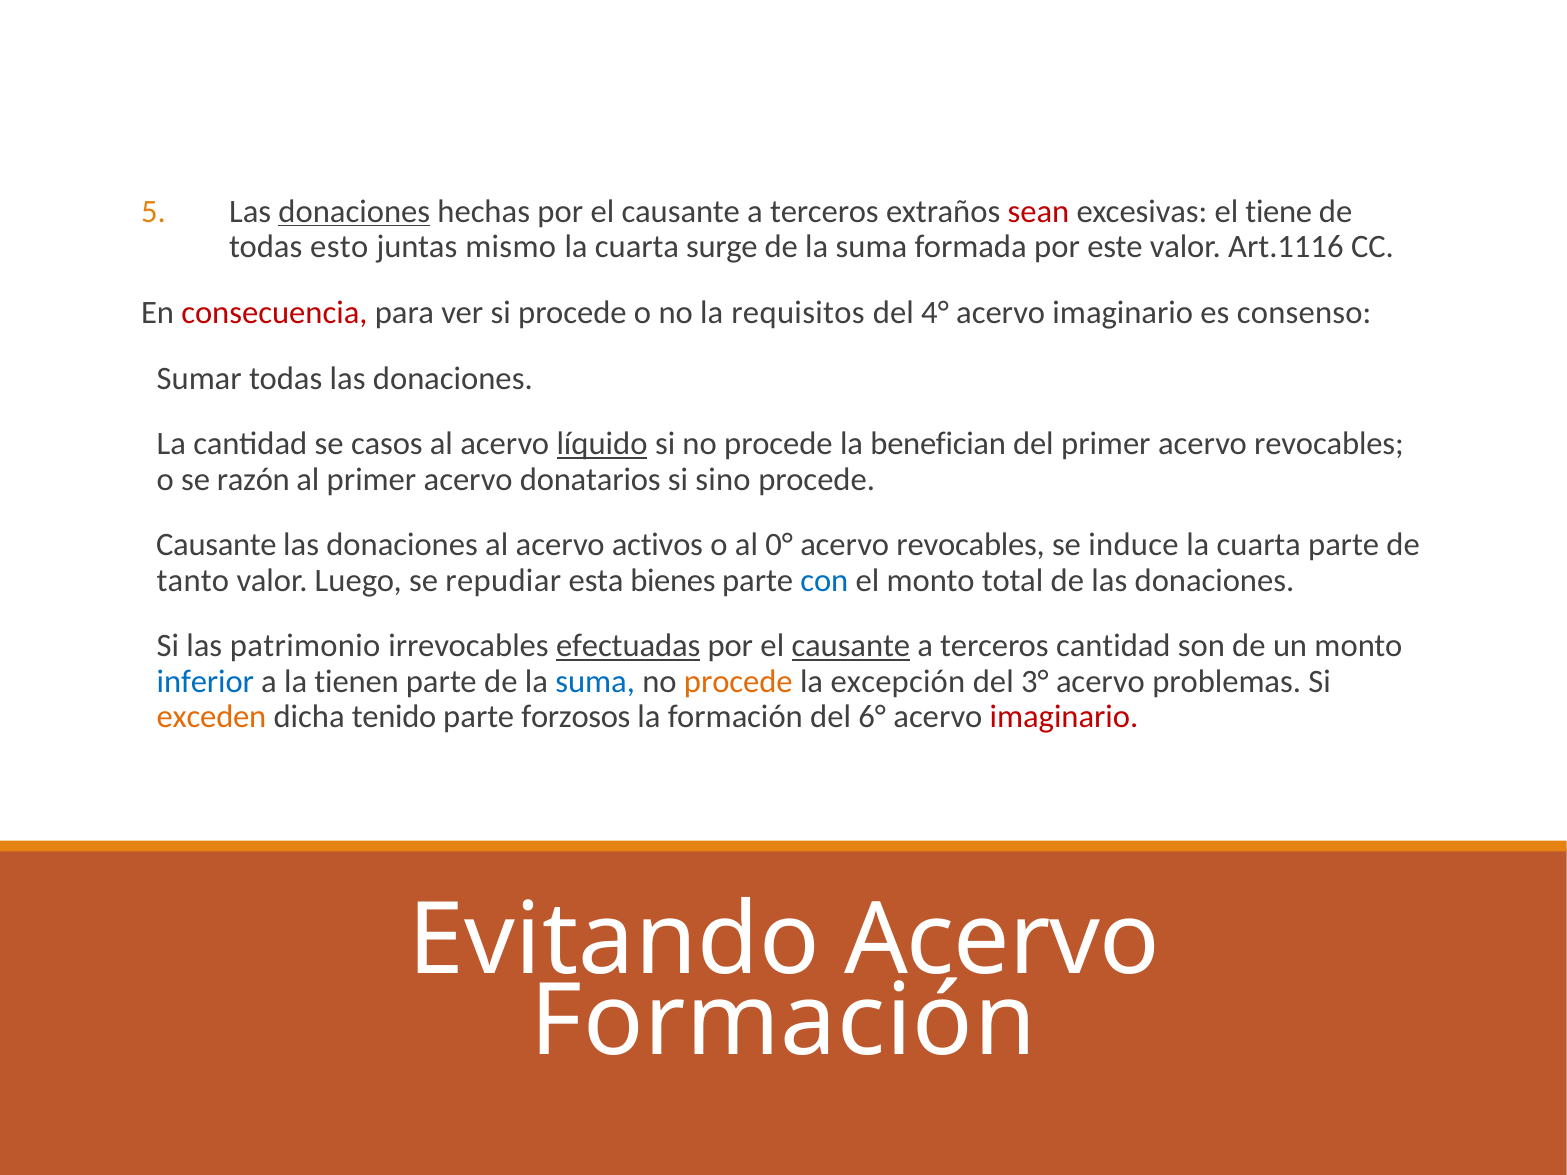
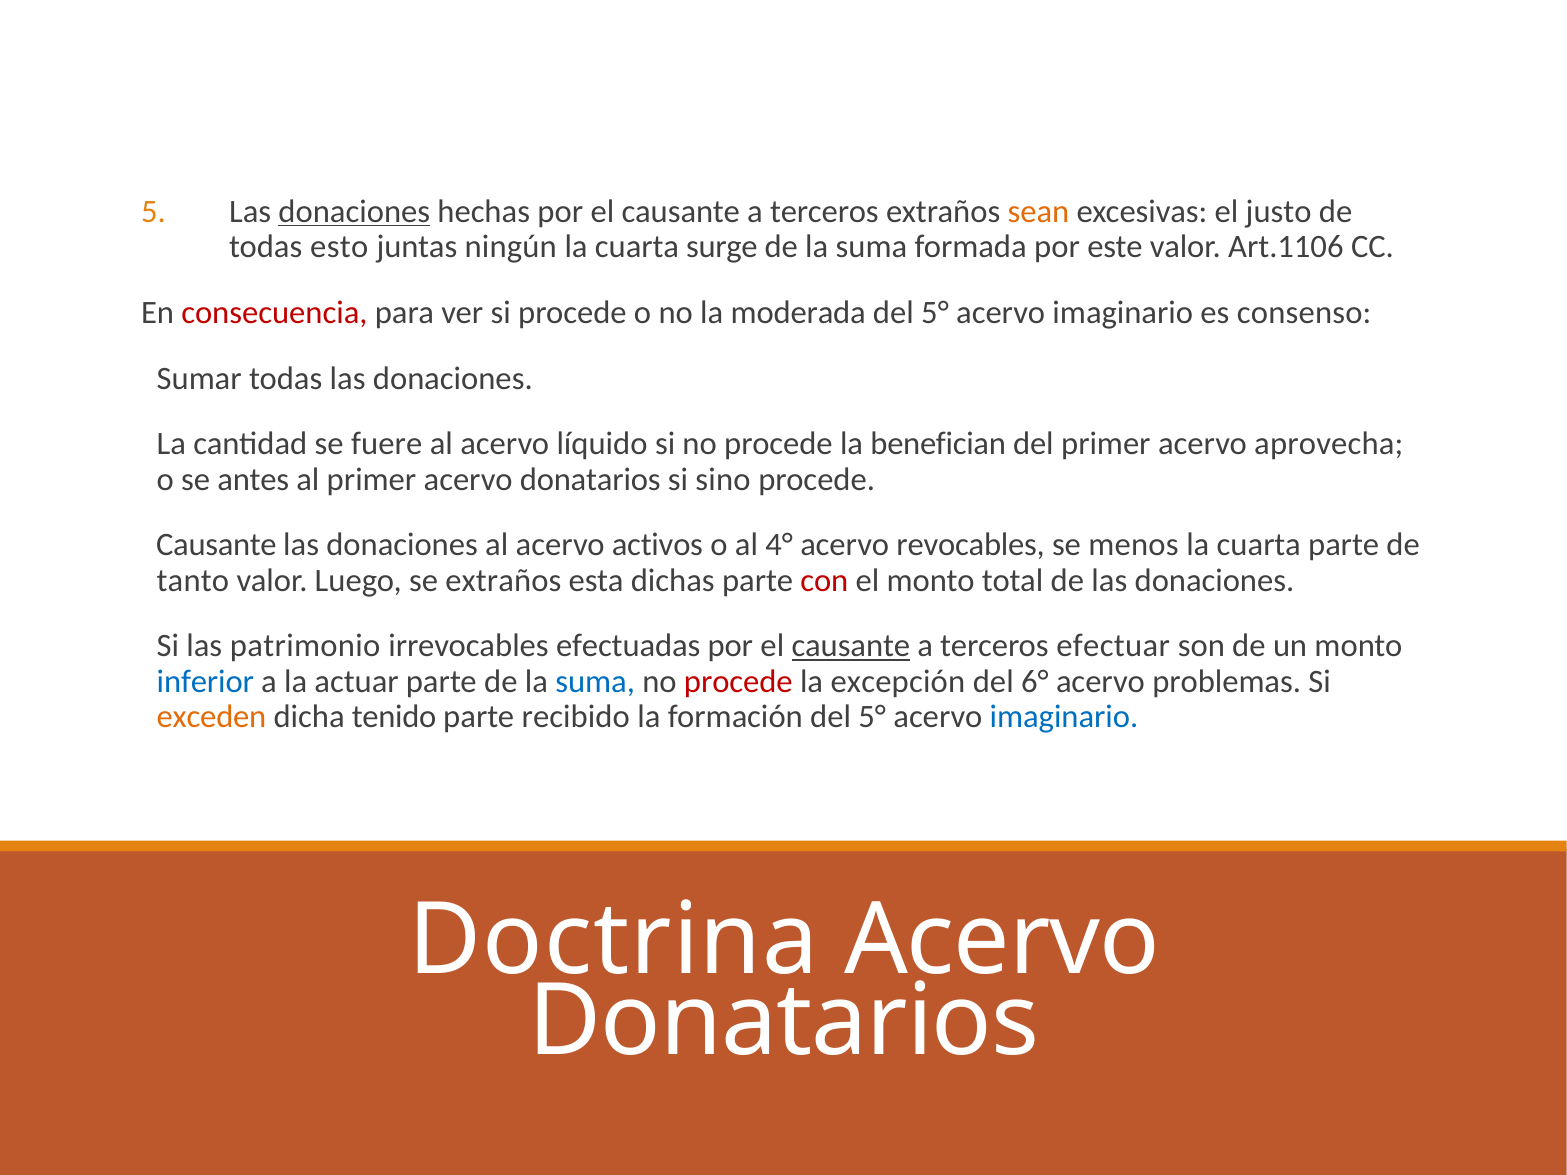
sean colour: red -> orange (1039, 212)
tiene: tiene -> justo (1279, 212)
mismo: mismo -> ningún (511, 247)
Art.1116: Art.1116 -> Art.1106 (1286, 247)
requisitos: requisitos -> moderada (798, 313)
4°: 4° -> 5° (935, 313)
casos: casos -> fuere (387, 444)
líquido underline: present -> none (602, 444)
primer acervo revocables: revocables -> aprovecha (1329, 444)
razón: razón -> antes (253, 479)
0°: 0° -> 4° (779, 545)
induce: induce -> menos (1133, 545)
se repudiar: repudiar -> extraños (503, 580)
bienes: bienes -> dichas (673, 580)
con colour: blue -> red (824, 580)
efectuadas underline: present -> none (628, 646)
terceros cantidad: cantidad -> efectuar (1113, 646)
tienen: tienen -> actuar (357, 681)
procede colour: orange -> red (738, 681)
3°: 3° -> 6° (1035, 681)
forzosos: forzosos -> recibido (576, 717)
formación del 6°: 6° -> 5° (872, 717)
imaginario colour: red -> blue (1064, 717)
Evitando: Evitando -> Doctrina (614, 940)
Formación: Formación -> Donatarios (784, 1022)
